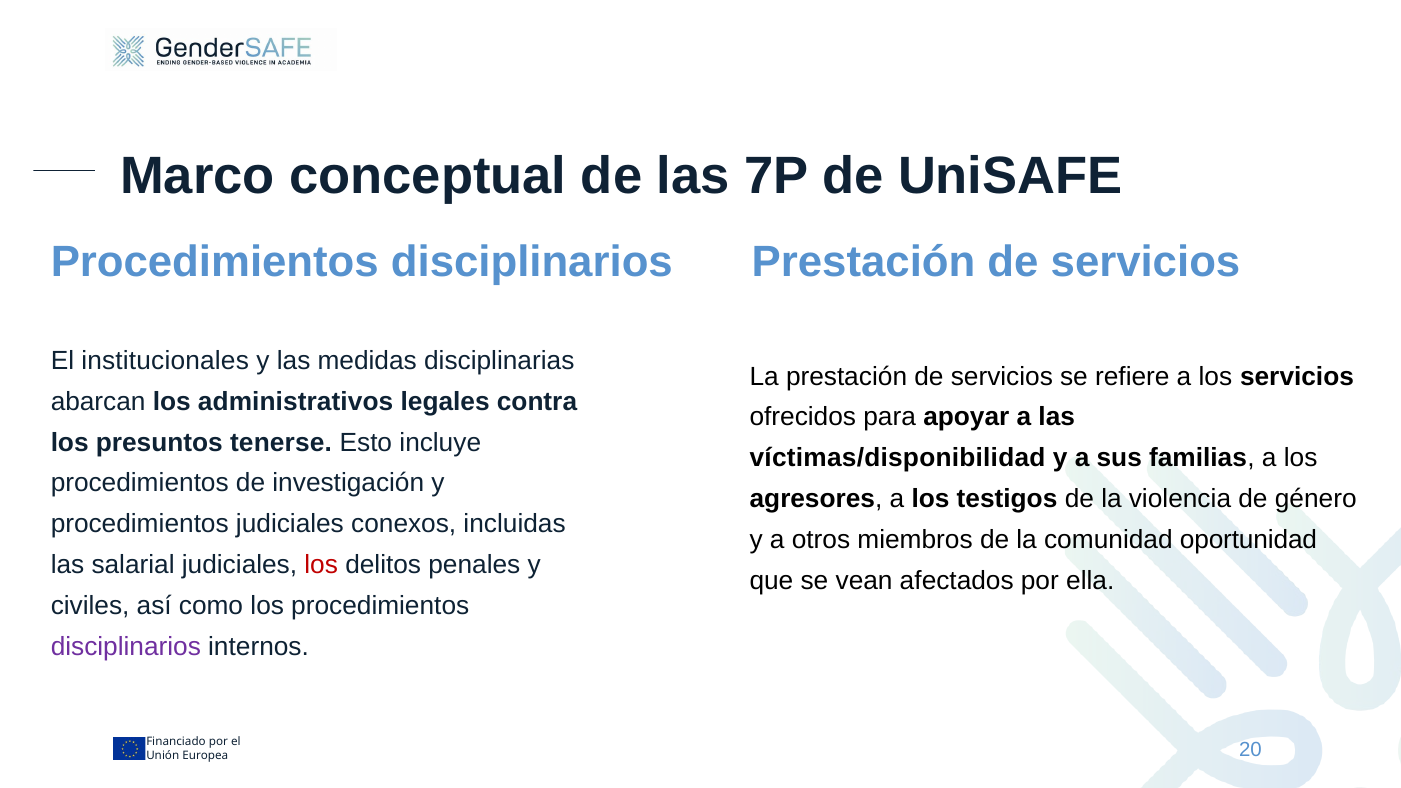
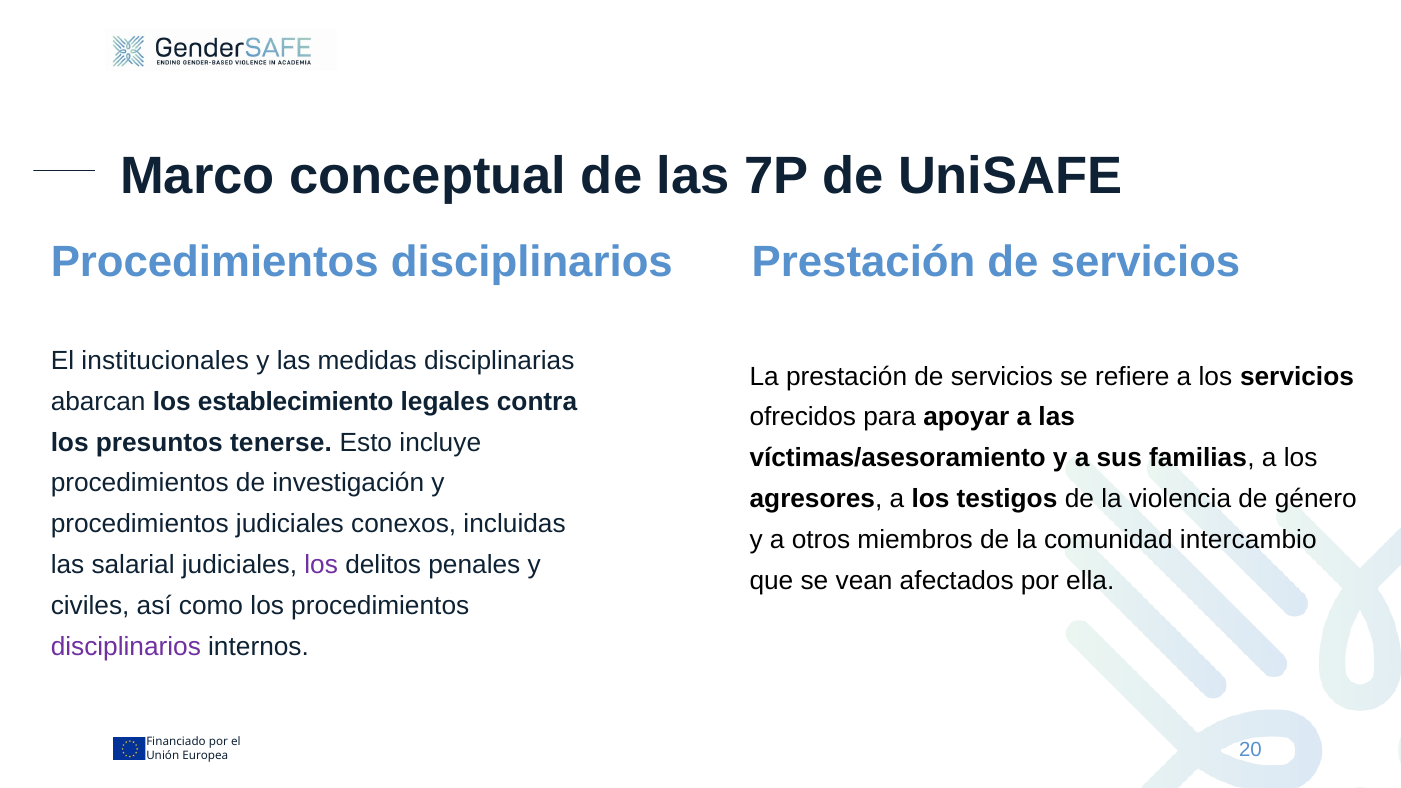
administrativos: administrativos -> establecimiento (296, 401)
víctimas/disponibilidad: víctimas/disponibilidad -> víctimas/asesoramiento (898, 458)
oportunidad: oportunidad -> intercambio (1248, 540)
los colour: red -> purple (321, 565)
